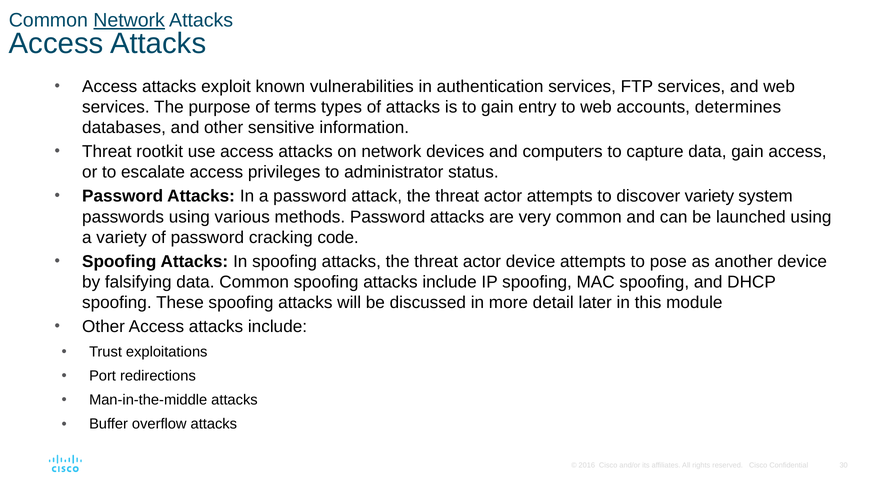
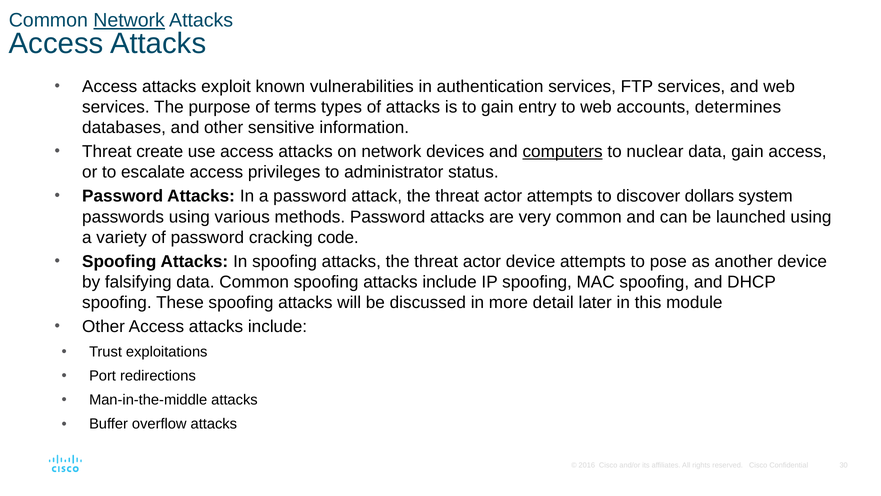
rootkit: rootkit -> create (160, 152)
computers underline: none -> present (563, 152)
capture: capture -> nuclear (655, 152)
discover variety: variety -> dollars (709, 196)
